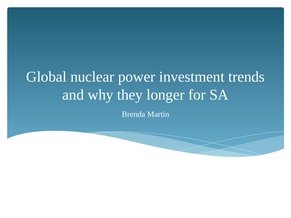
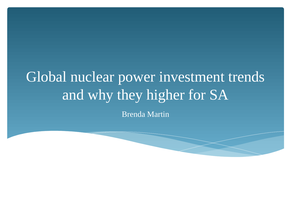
longer: longer -> higher (166, 95)
